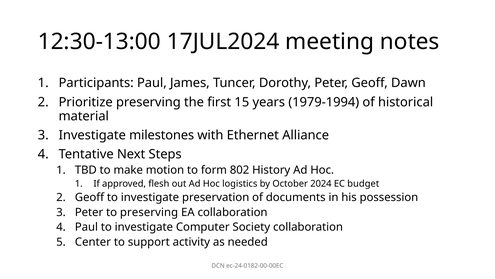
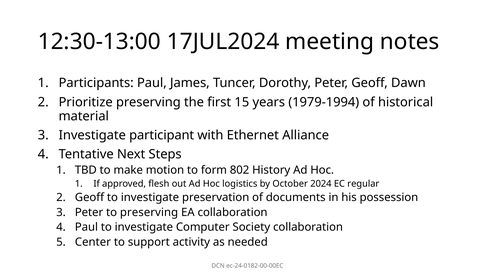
milestones: milestones -> participant (162, 135)
budget: budget -> regular (363, 183)
